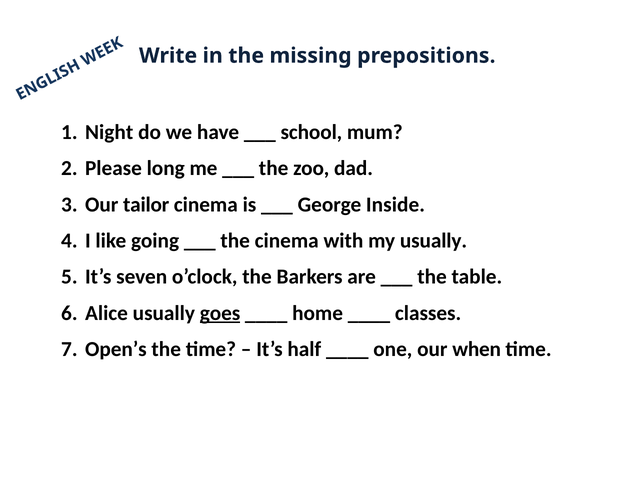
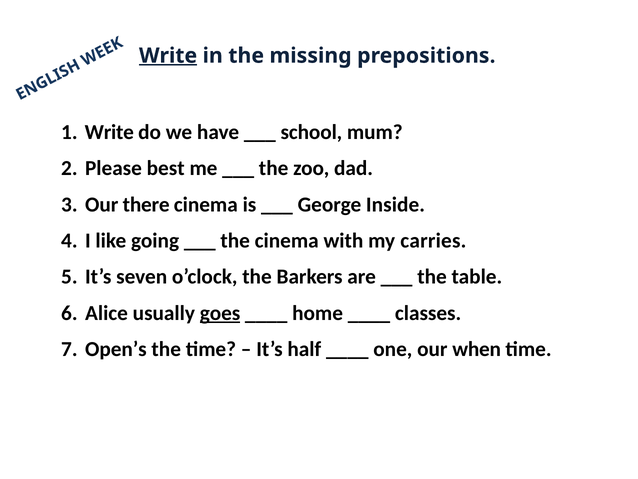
Write underline: none -> present (168, 56)
Night: Night -> Write (109, 132)
long: long -> best (166, 168)
tailor: tailor -> there (146, 204)
my usually: usually -> carries (433, 240)
